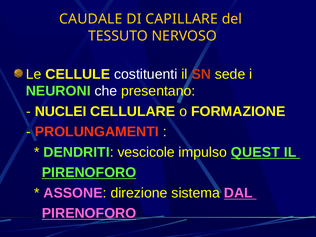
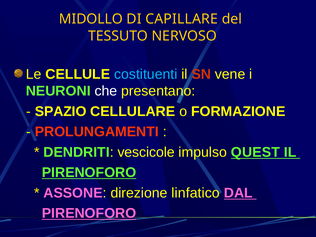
CAUDALE: CAUDALE -> MIDOLLO (91, 19)
costituenti colour: white -> light blue (146, 74)
sede: sede -> vene (230, 74)
NUCLEI: NUCLEI -> SPAZIO (61, 111)
sistema: sistema -> linfatico (196, 193)
